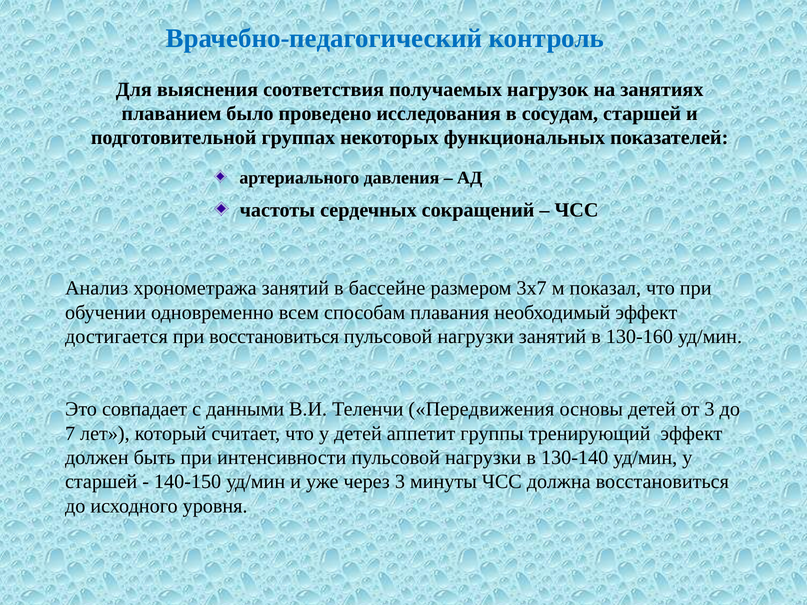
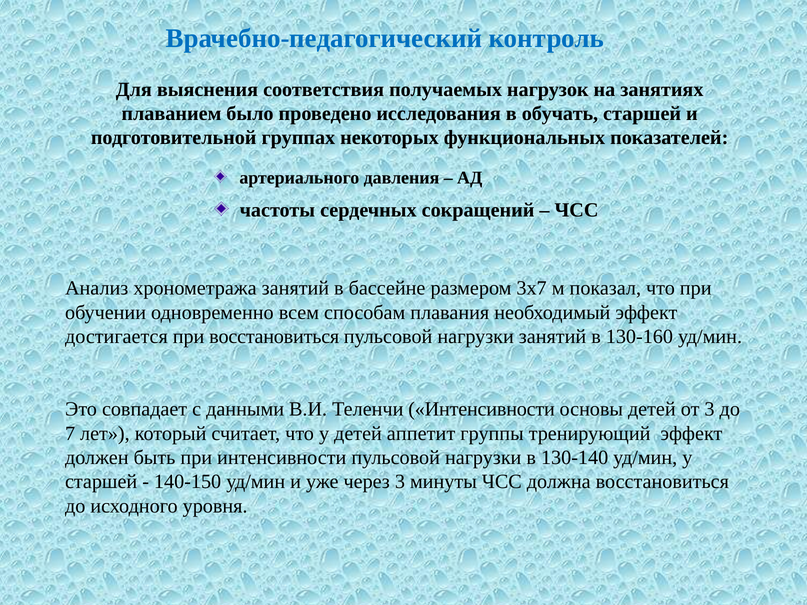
сосудам: сосудам -> обучать (560, 114)
Теленчи Передвижения: Передвижения -> Интенсивности (482, 409)
